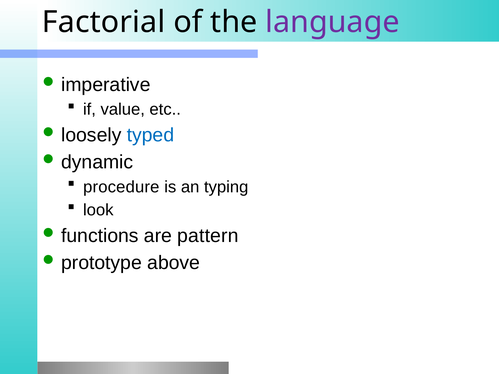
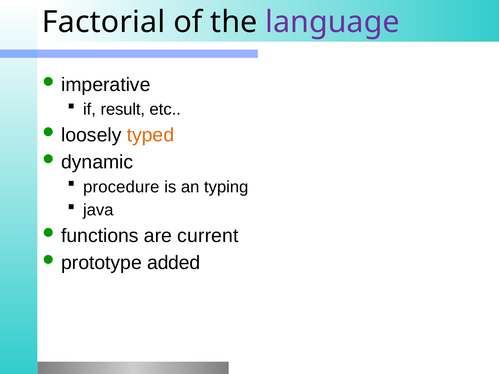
value: value -> result (123, 109)
typed colour: blue -> orange (150, 135)
look: look -> java (98, 210)
pattern: pattern -> current (208, 236)
above: above -> added (174, 263)
